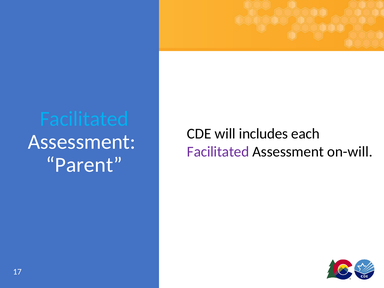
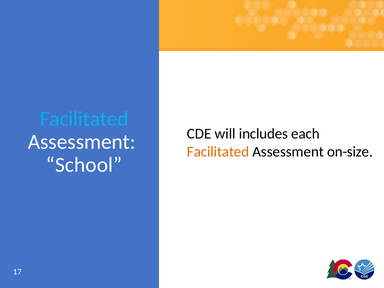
Facilitated colour: purple -> orange (218, 152)
on-will: on-will -> on-size (350, 152)
Parent: Parent -> School (84, 165)
